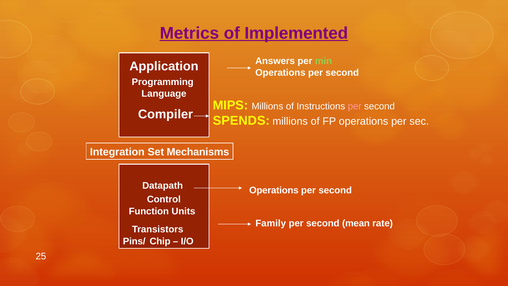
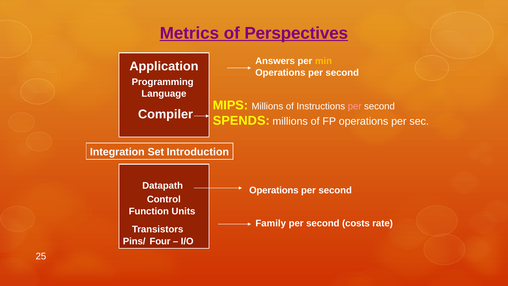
Implemented: Implemented -> Perspectives (296, 33)
min colour: light green -> yellow (324, 61)
Mechanisms: Mechanisms -> Introduction (198, 152)
mean: mean -> costs (356, 223)
Chip: Chip -> Four (160, 241)
